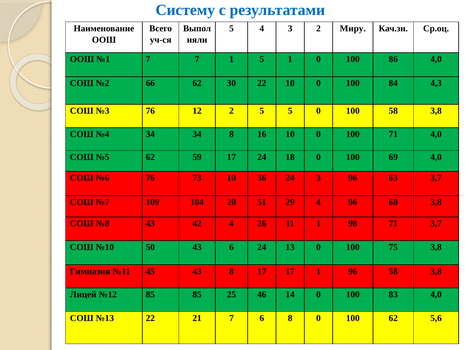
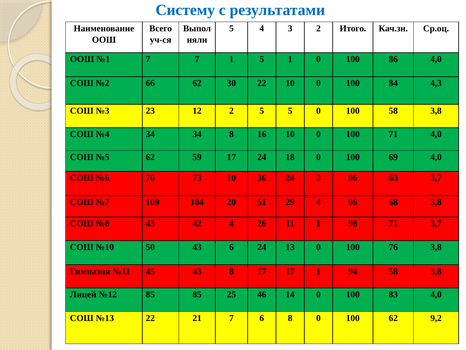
Миру: Миру -> Итого (353, 28)
№3 76: 76 -> 23 (150, 111)
100 75: 75 -> 76 (393, 247)
1 96: 96 -> 94 (353, 271)
5,6: 5,6 -> 9,2 (436, 318)
